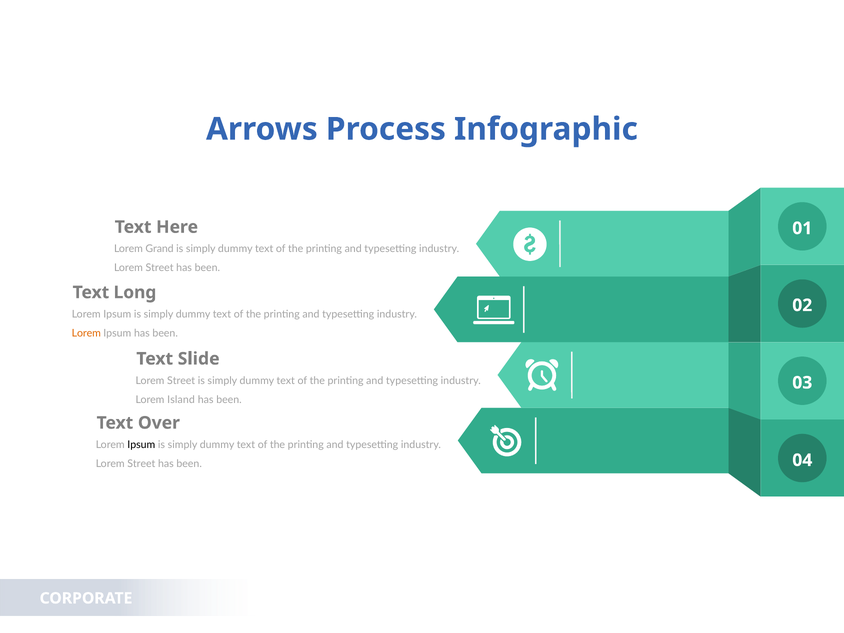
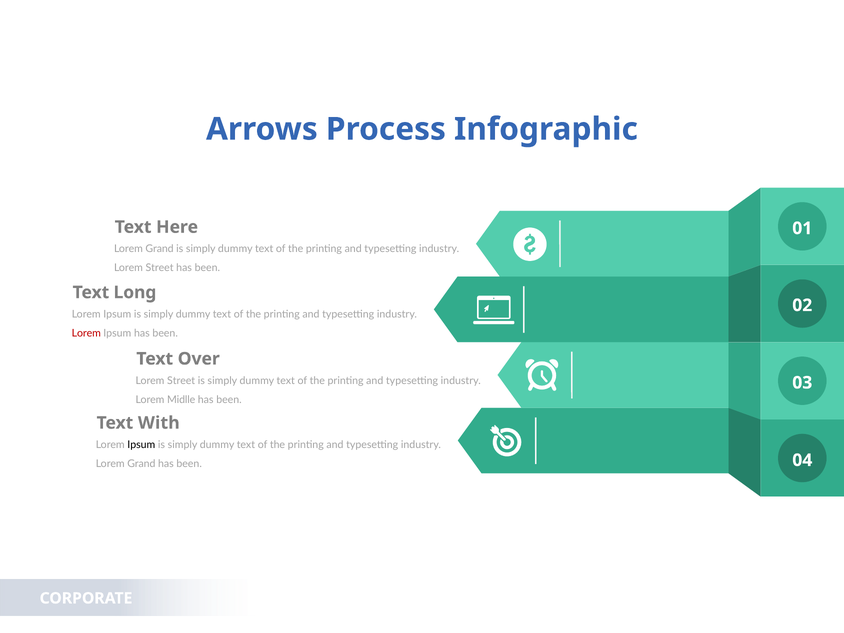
Lorem colour: orange -> red (86, 333)
Slide: Slide -> Over (199, 359)
Island: Island -> Midlle (181, 400)
Over: Over -> With (159, 423)
Street: Street -> Grand (141, 464)
